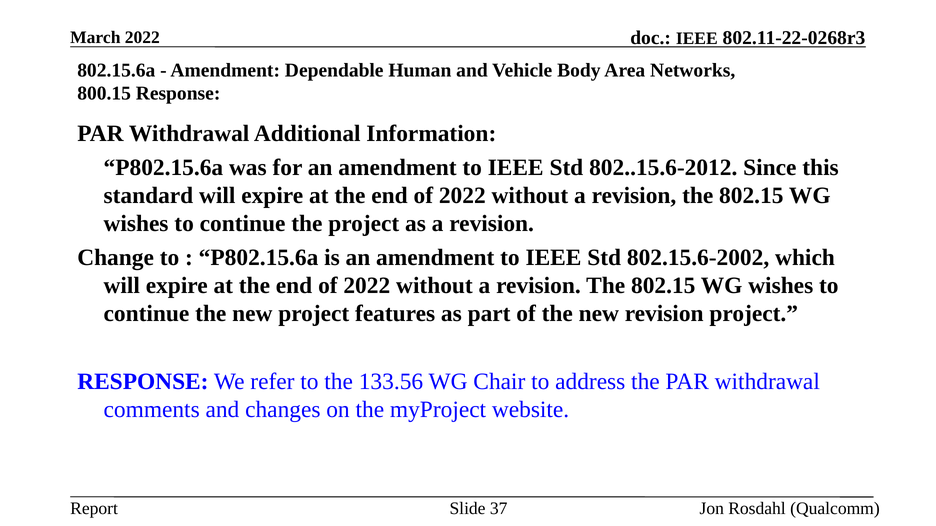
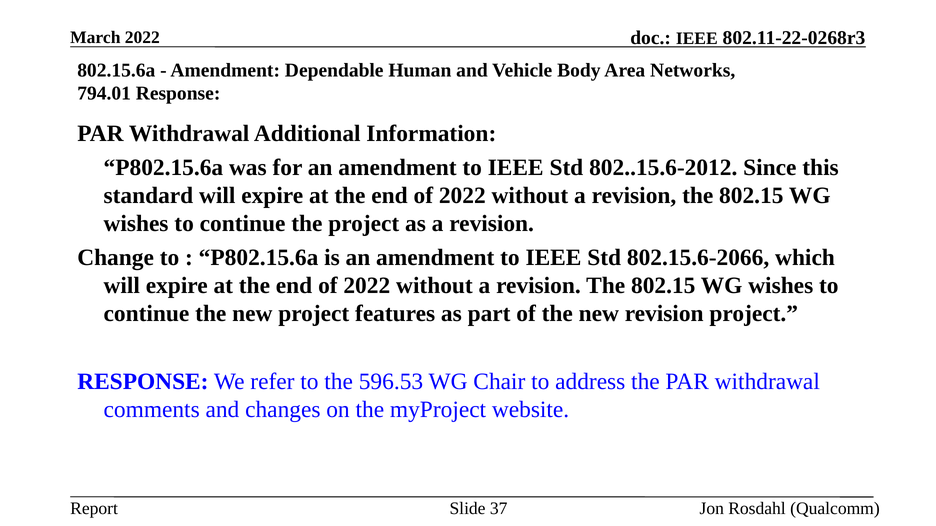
800.15: 800.15 -> 794.01 (104, 94)
802.15.6-2002: 802.15.6-2002 -> 802.15.6-2066 (698, 258)
133.56: 133.56 -> 596.53 (391, 382)
